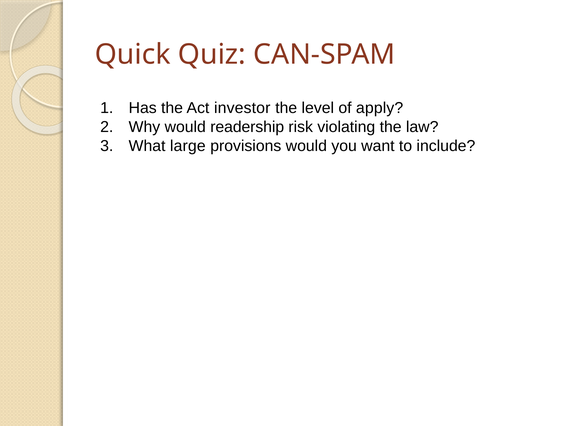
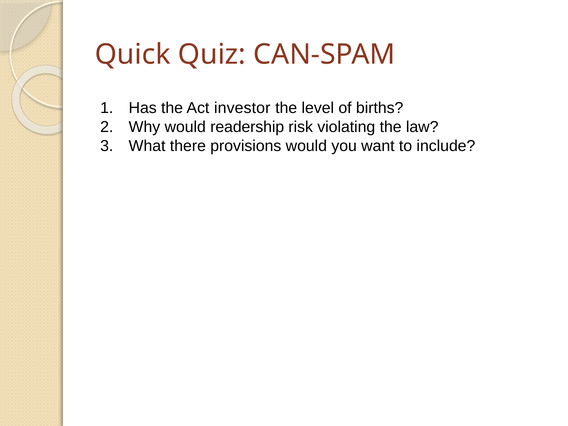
apply: apply -> births (380, 108)
large: large -> there (188, 146)
